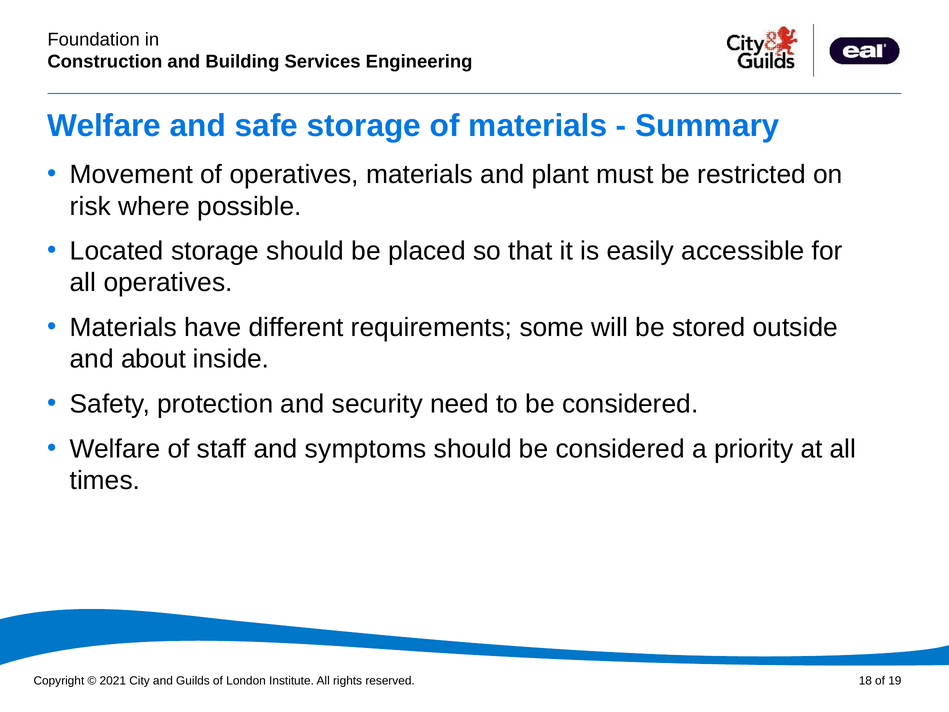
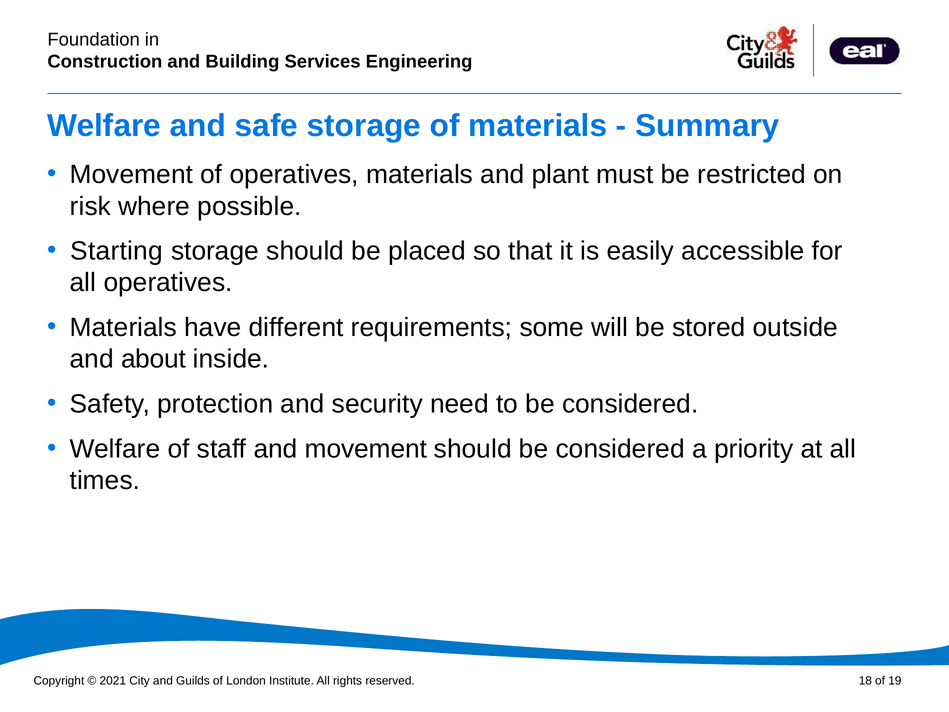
Located: Located -> Starting (117, 251)
and symptoms: symptoms -> movement (366, 449)
